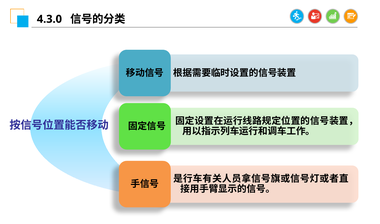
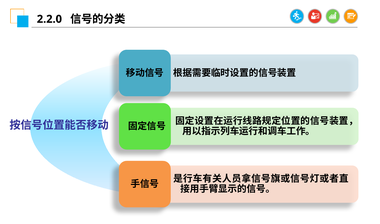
4.3.0: 4.3.0 -> 2.2.0 (49, 19)
